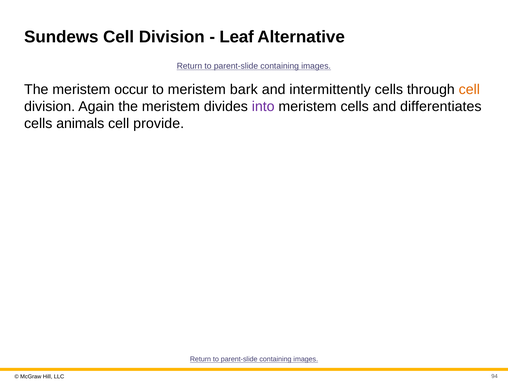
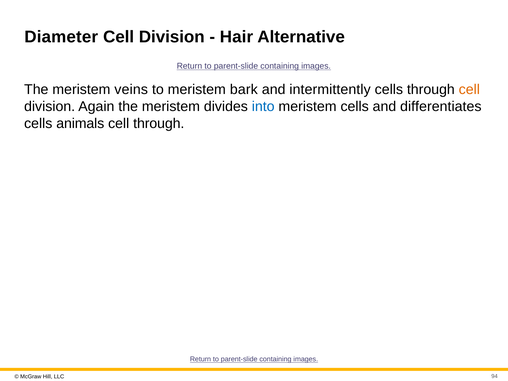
Sundews: Sundews -> Diameter (61, 37)
Leaf: Leaf -> Hair (236, 37)
occur: occur -> veins (131, 90)
into colour: purple -> blue (263, 107)
cell provide: provide -> through (159, 124)
